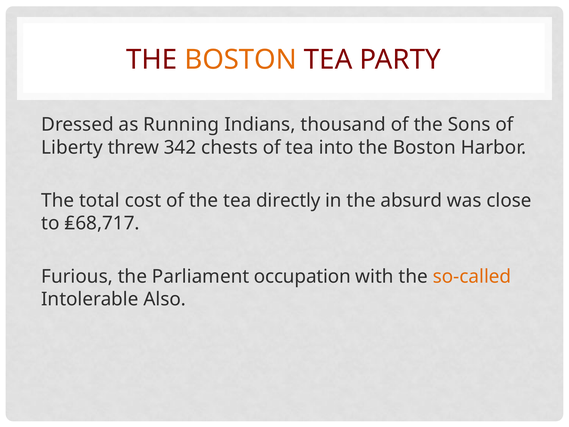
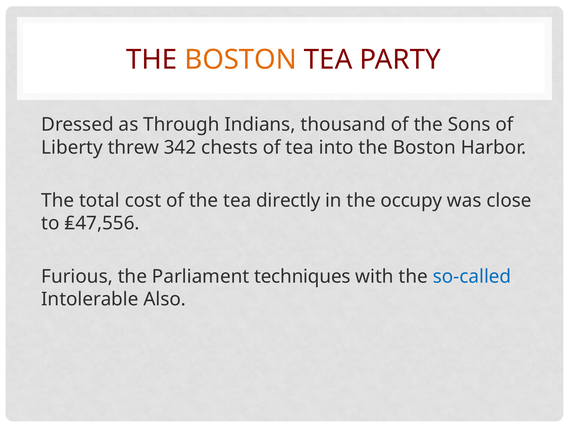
Running: Running -> Through (181, 125)
absurd: absurd -> occupy (411, 200)
₤68,717: ₤68,717 -> ₤47,556 (102, 223)
occupation: occupation -> techniques (302, 276)
so-called colour: orange -> blue (472, 276)
